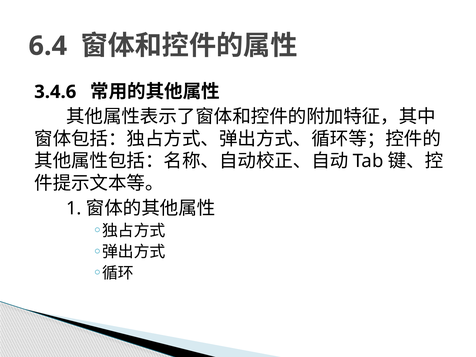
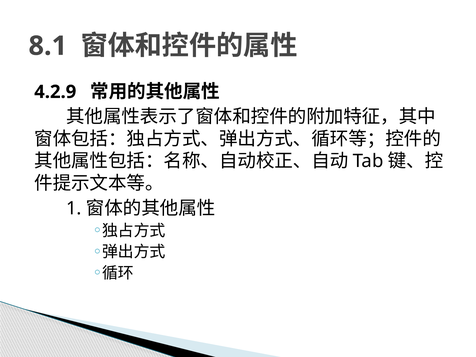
6.4: 6.4 -> 8.1 (48, 46)
3.4.6: 3.4.6 -> 4.2.9 (55, 92)
